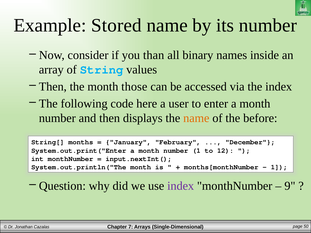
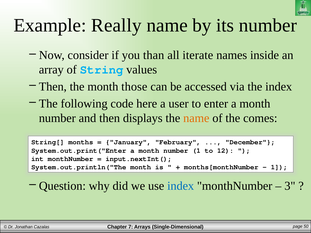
Stored: Stored -> Really (116, 25)
binary: binary -> iterate (198, 55)
before: before -> comes (260, 118)
index colour: purple -> blue (181, 186)
9: 9 -> 3 (290, 186)
